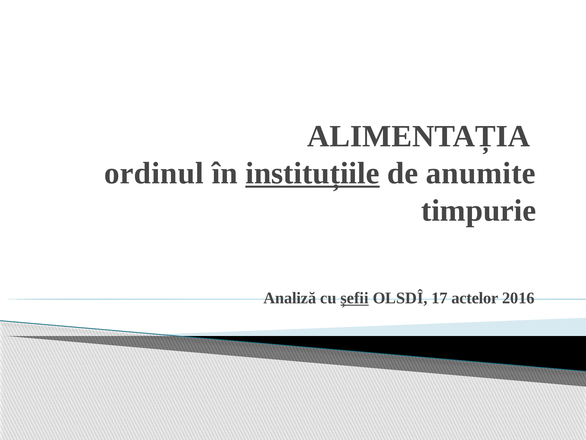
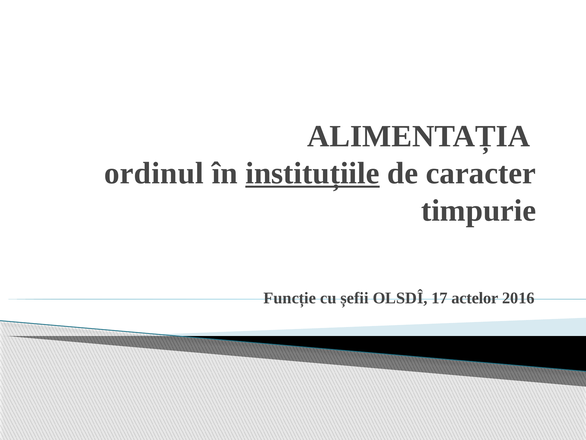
anumite: anumite -> caracter (481, 173)
Analiză: Analiză -> Funcție (290, 298)
șefii underline: present -> none (355, 298)
